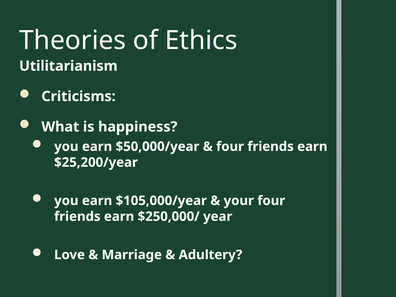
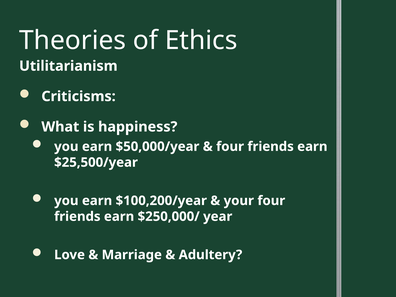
$25,200/year: $25,200/year -> $25,500/year (96, 162)
$105,000/year: $105,000/year -> $100,200/year (161, 201)
